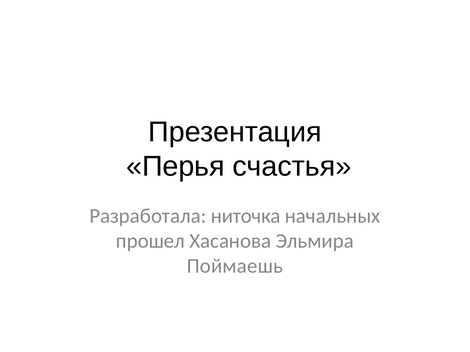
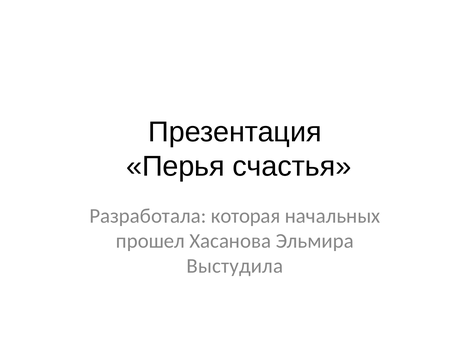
ниточка: ниточка -> которая (246, 216)
Поймаешь: Поймаешь -> Выстудила (235, 266)
